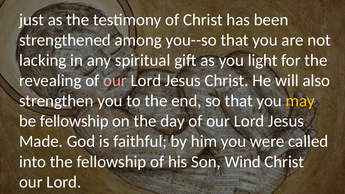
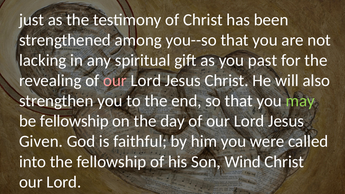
light: light -> past (263, 60)
may colour: yellow -> light green (300, 101)
Made: Made -> Given (41, 141)
